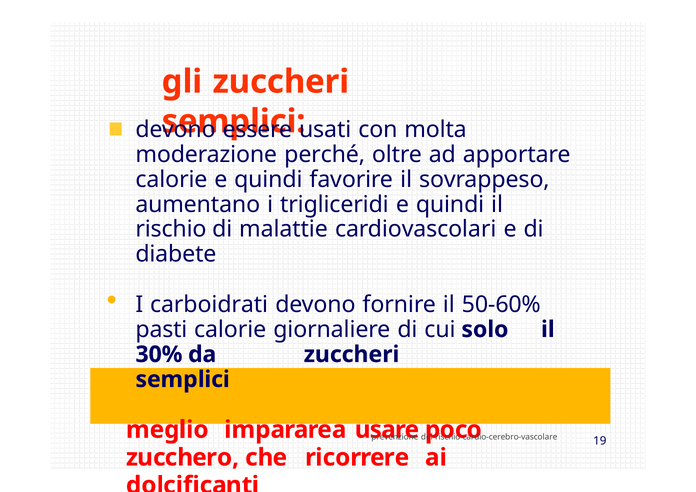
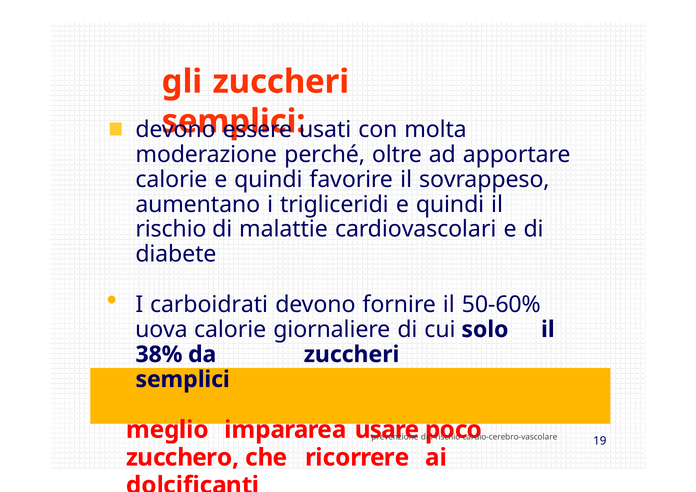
pasti: pasti -> uova (161, 329)
30%: 30% -> 38% (159, 354)
